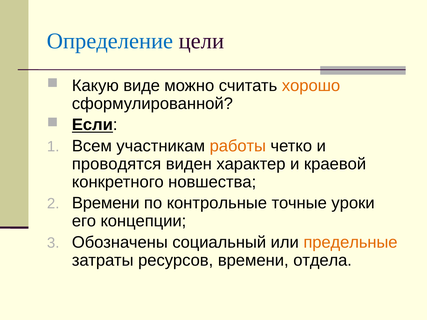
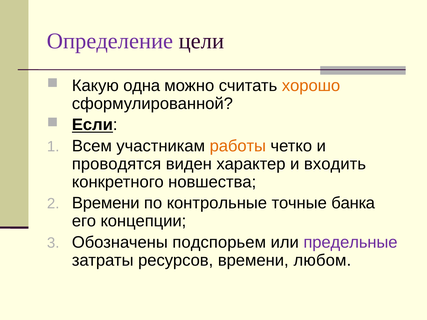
Определение colour: blue -> purple (110, 41)
виде: виде -> одна (142, 86)
краевой: краевой -> входить (335, 164)
уроки: уроки -> банка (353, 203)
социальный: социальный -> подспорьем (219, 243)
предельные colour: orange -> purple (350, 243)
отдела: отдела -> любом (322, 260)
